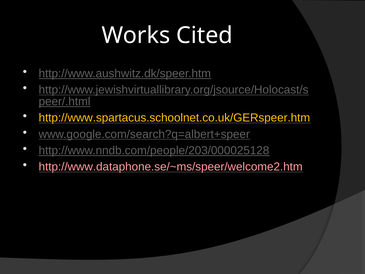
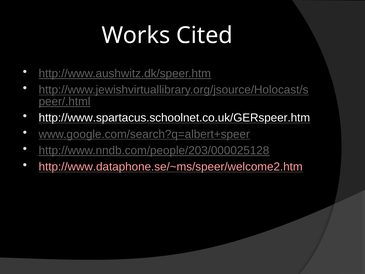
http://www.spartacus.schoolnet.co.uk/GERspeer.htm colour: yellow -> white (174, 118)
